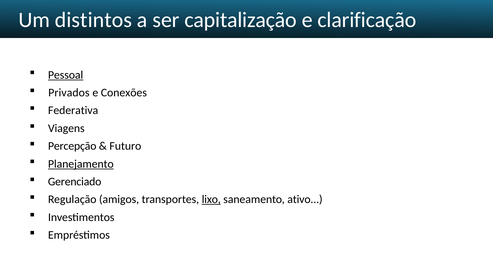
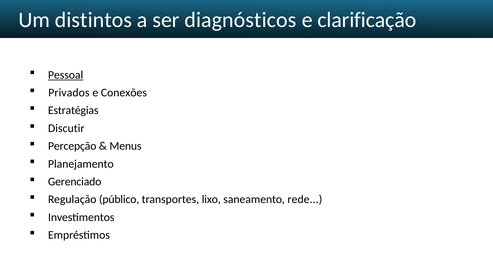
capitalização: capitalização -> diagnósticos (241, 20)
Federativa: Federativa -> Estratégias (73, 111)
Viagens: Viagens -> Discutir (66, 128)
Futuro: Futuro -> Menus (125, 146)
Planejamento underline: present -> none (81, 164)
amigos: amigos -> público (119, 200)
lixo underline: present -> none (211, 200)
ativo: ativo -> rede (305, 200)
